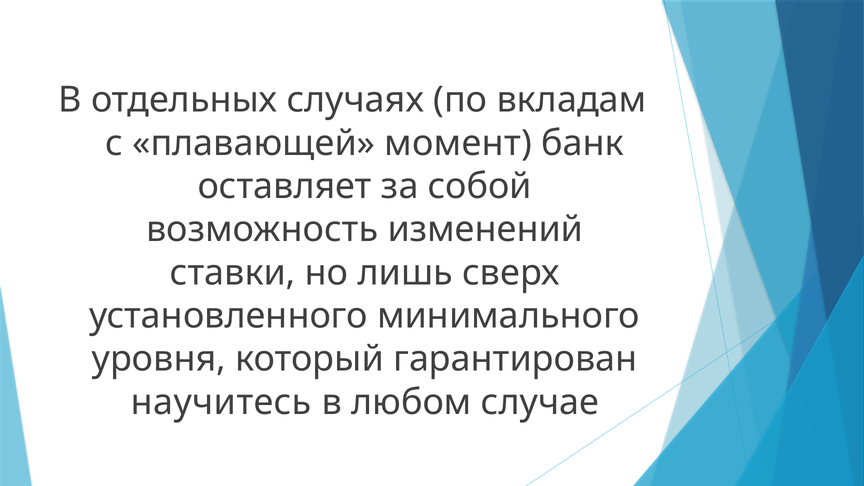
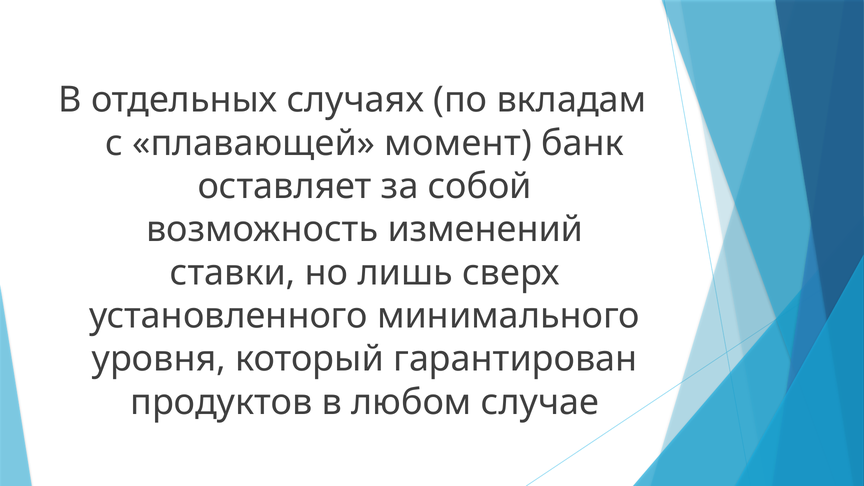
научитесь: научитесь -> продуктов (221, 402)
